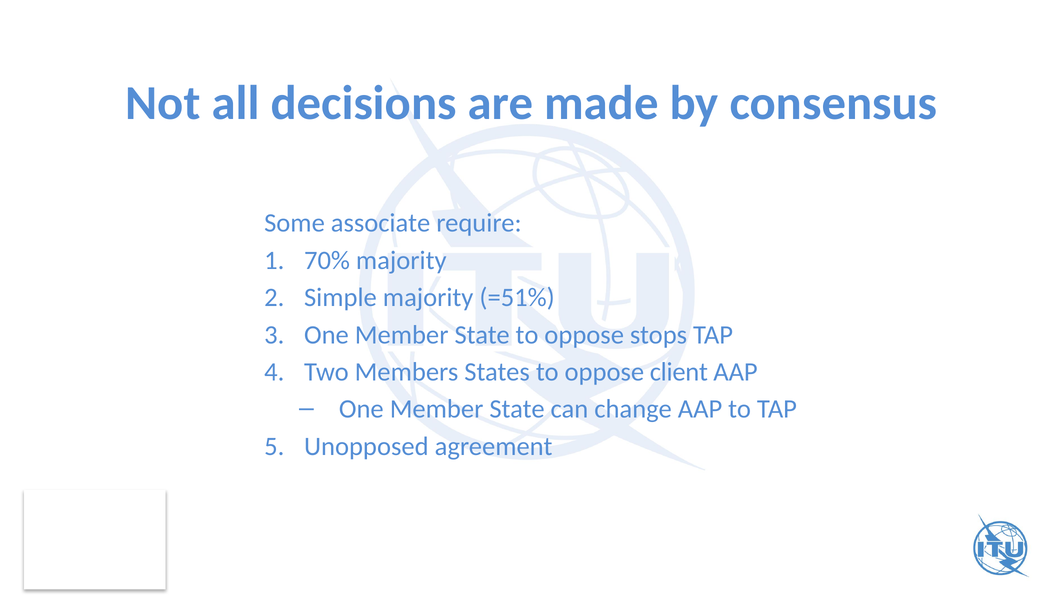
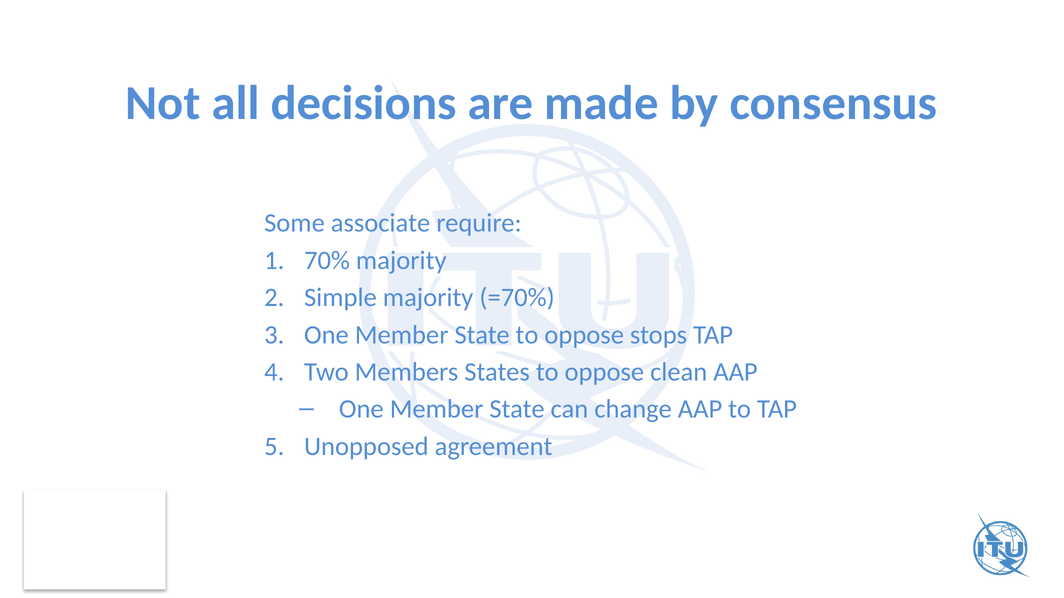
=51%: =51% -> =70% (517, 298)
client: client -> clean (679, 372)
